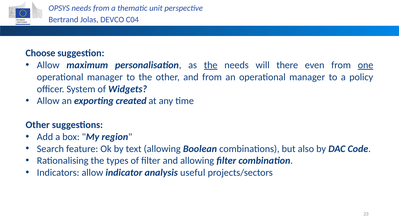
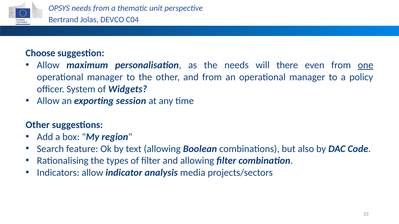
the underline: present -> none (211, 65)
created: created -> session (131, 101)
useful: useful -> media (193, 173)
